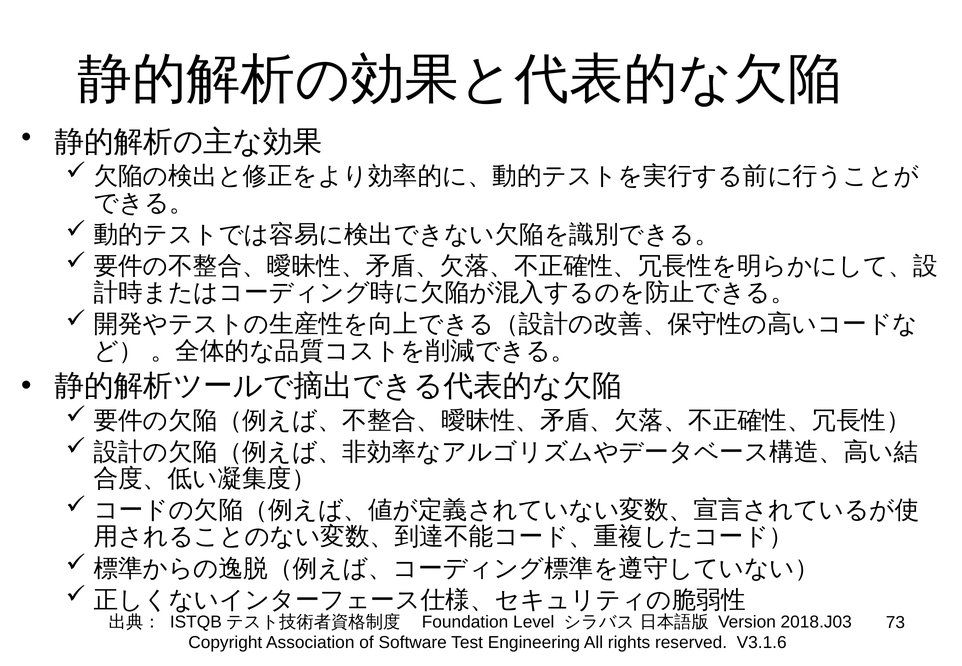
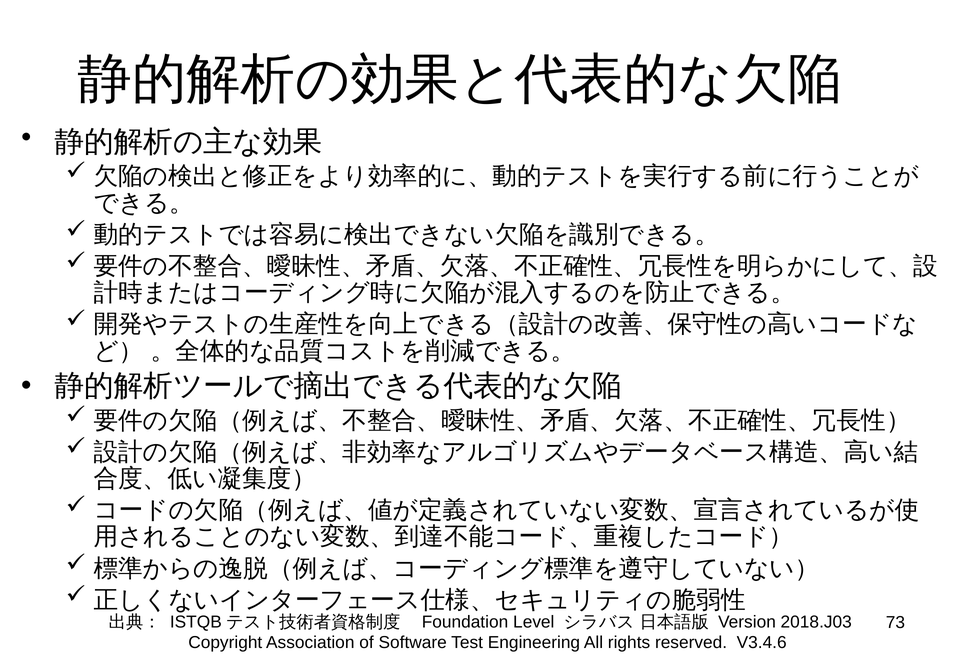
V3.1.6: V3.1.6 -> V3.4.6 (762, 643)
